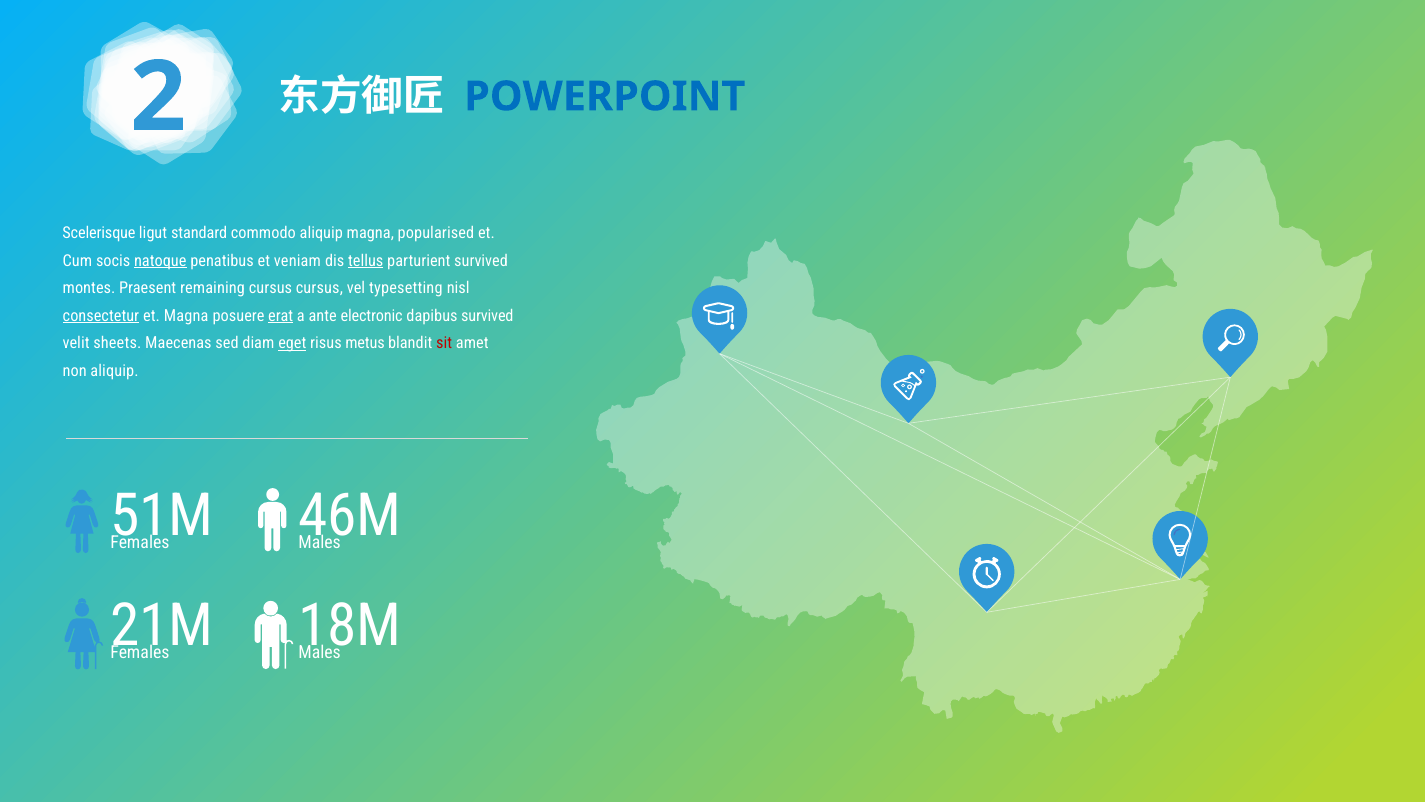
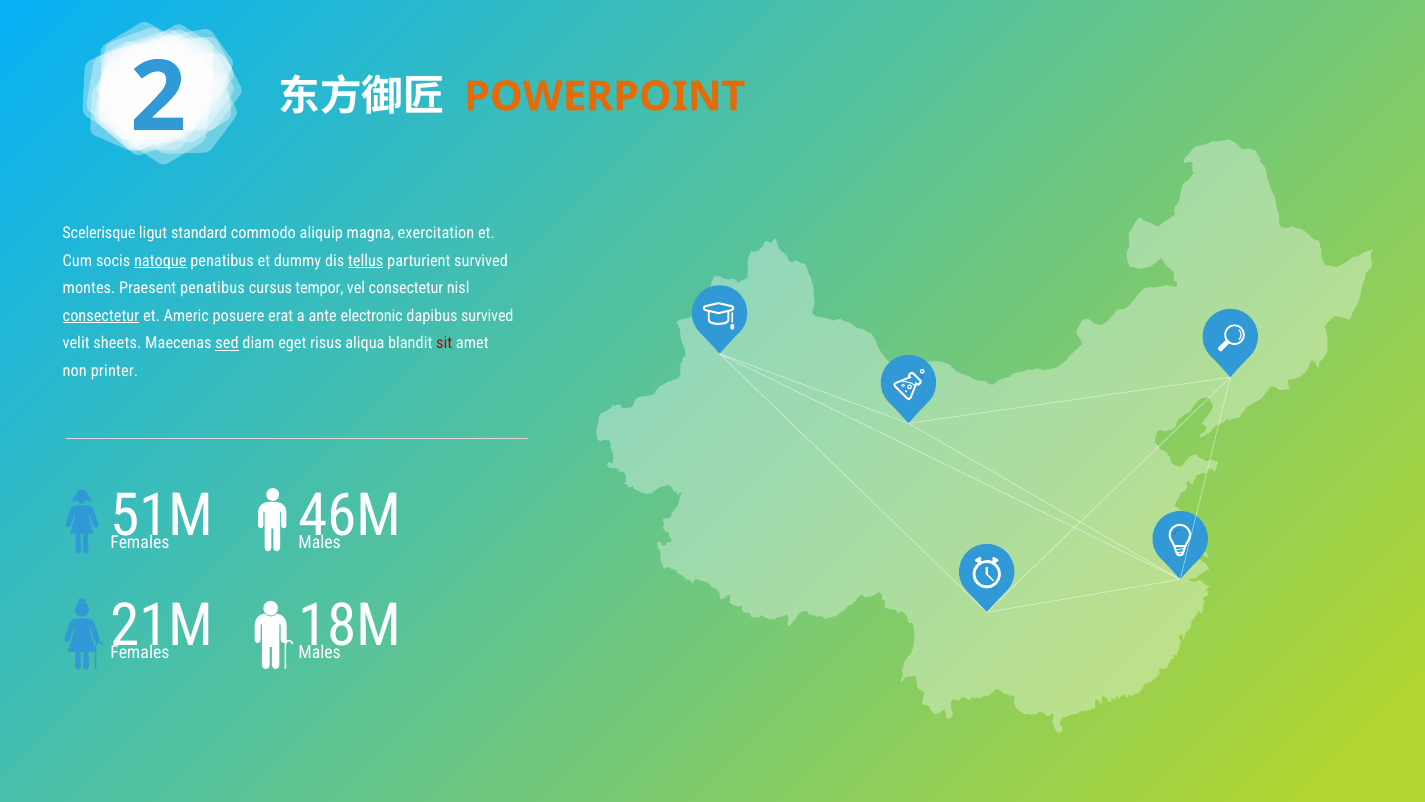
POWERPOINT colour: blue -> orange (605, 97)
popularised: popularised -> exercitation (436, 233)
veniam: veniam -> dummy (298, 261)
Praesent remaining: remaining -> penatibus (213, 288)
cursus cursus: cursus -> tempor (320, 288)
vel typesetting: typesetting -> consectetur (406, 288)
et Magna: Magna -> Americ (186, 316)
erat underline: present -> none (281, 316)
sed underline: none -> present (227, 343)
eget underline: present -> none (292, 343)
metus: metus -> aliqua (365, 343)
non aliquip: aliquip -> printer (115, 371)
